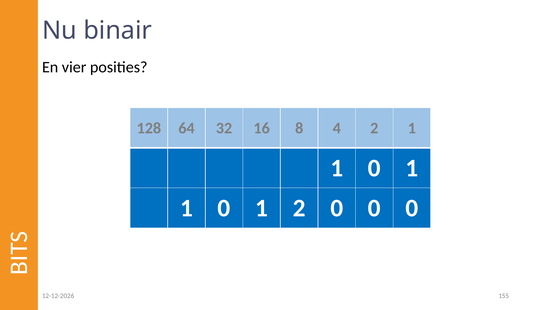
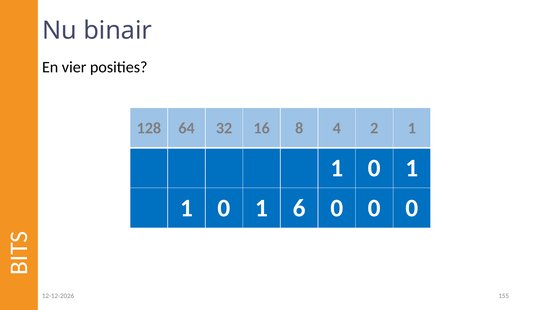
1 2: 2 -> 6 (299, 208)
